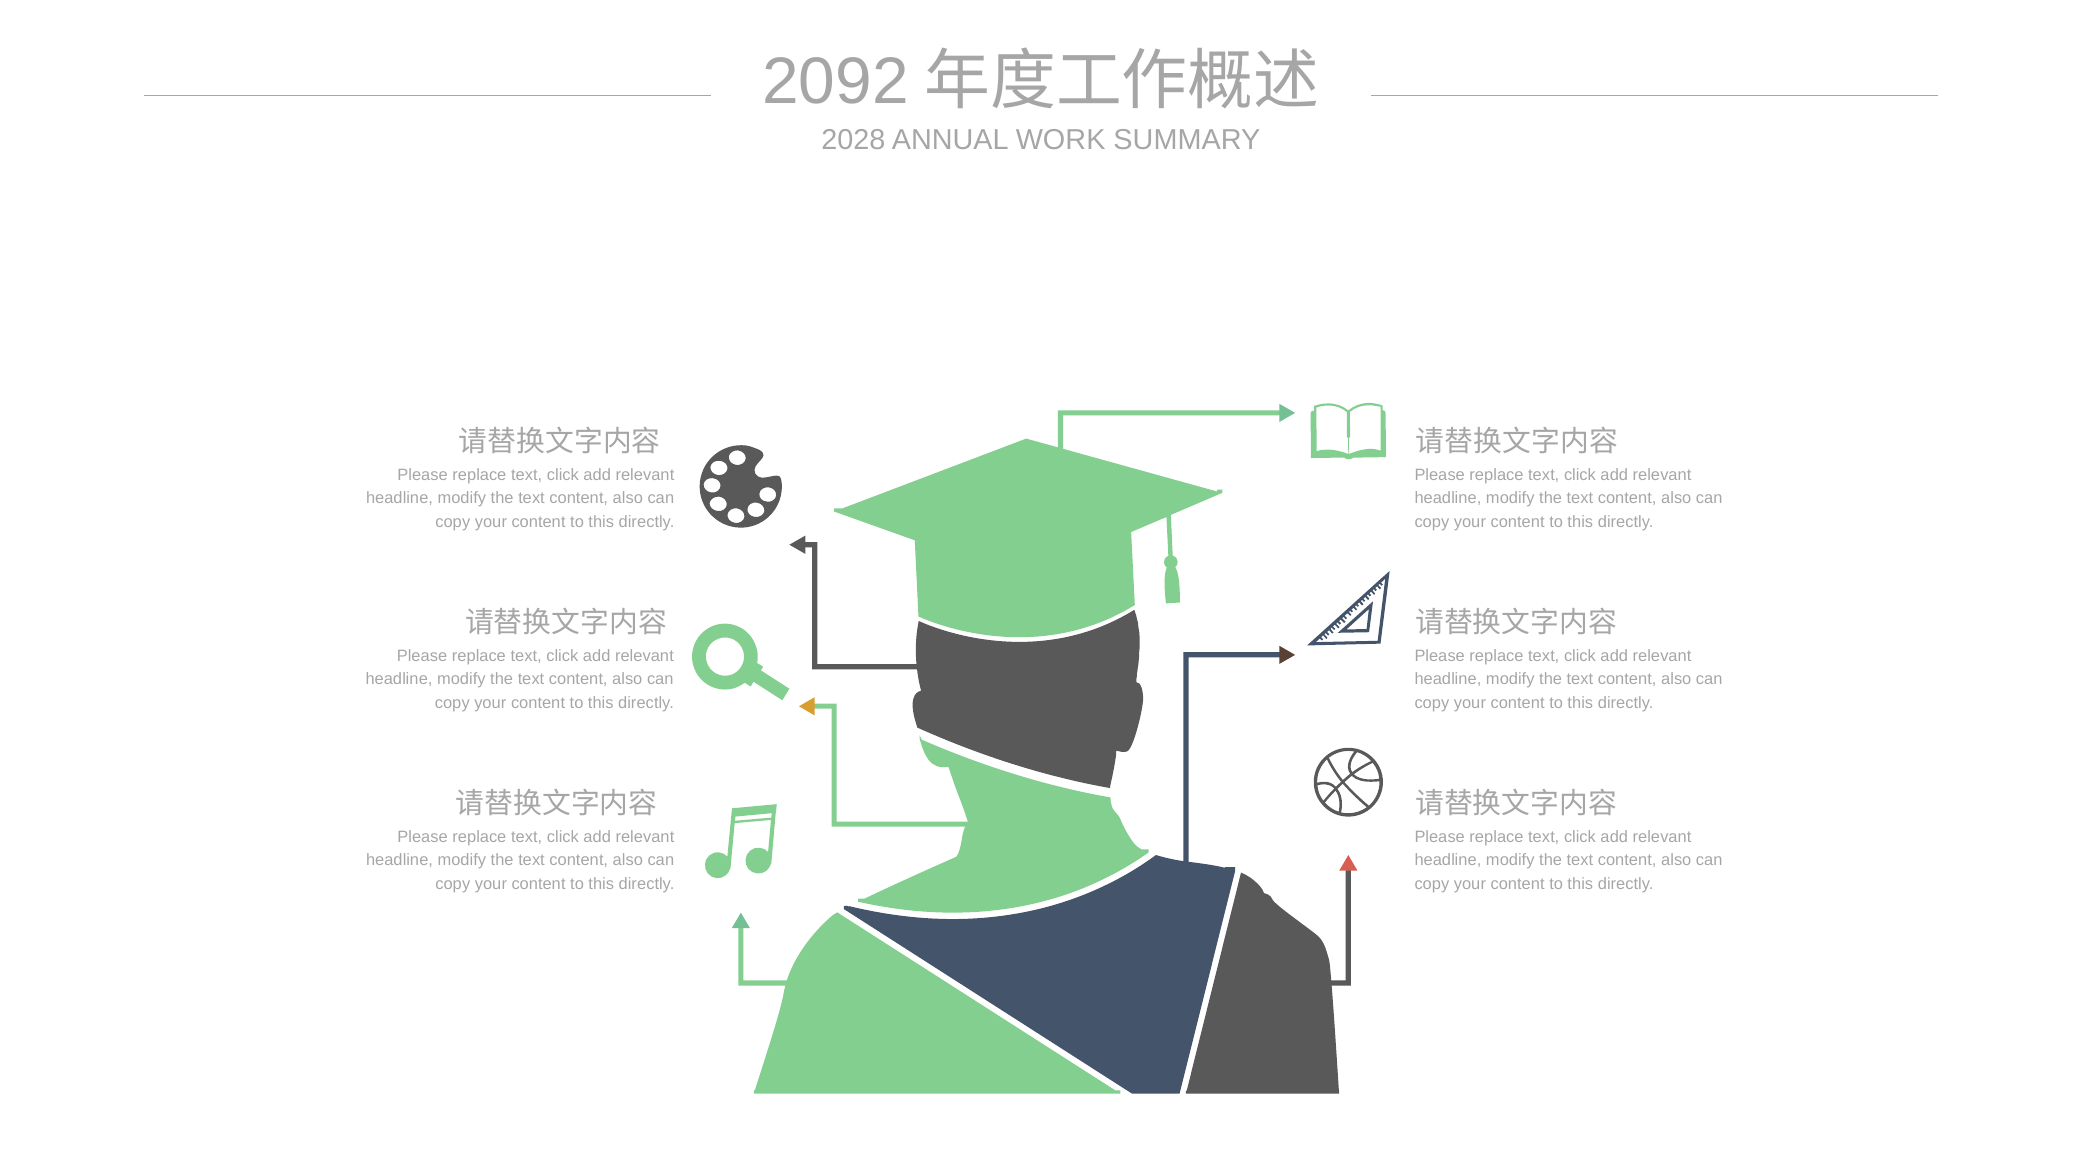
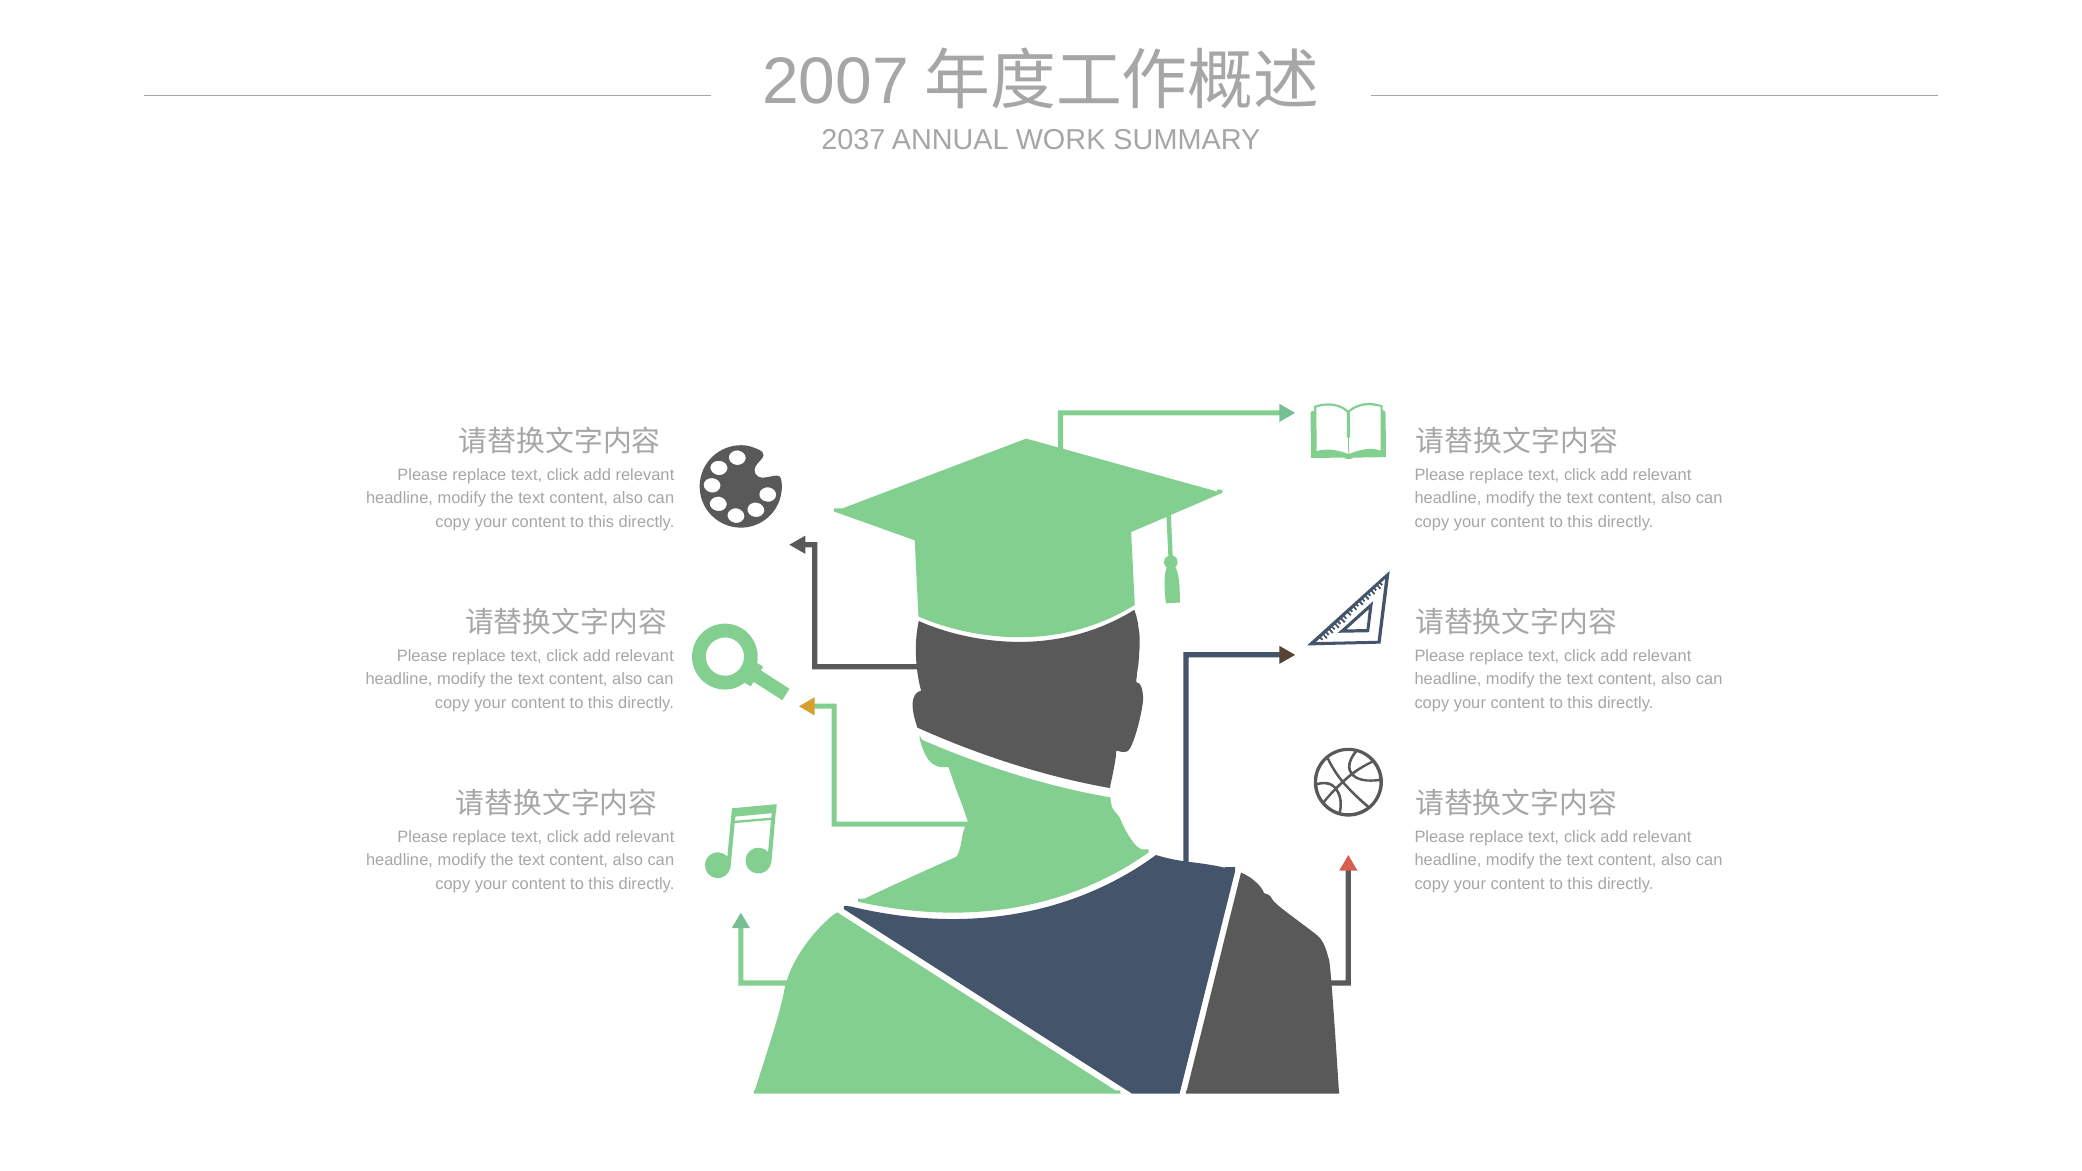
2092: 2092 -> 2007 (835, 82)
2028: 2028 -> 2037 (853, 140)
